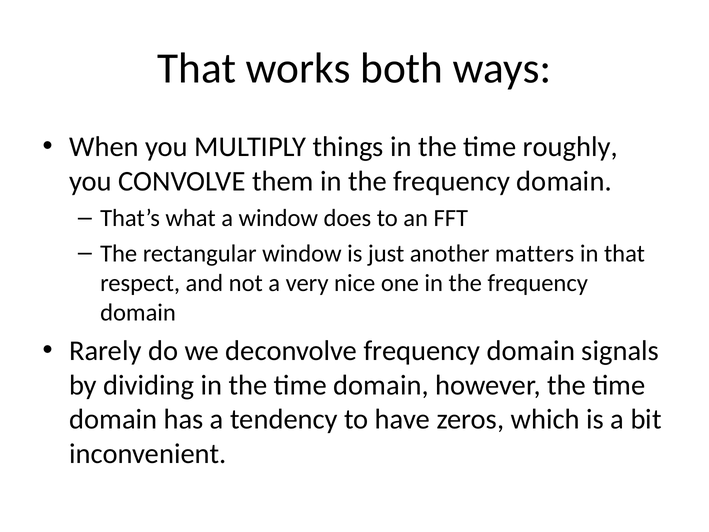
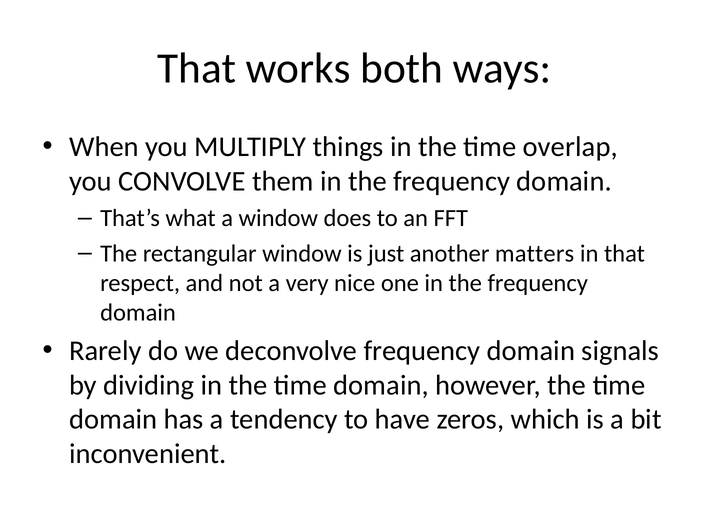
roughly: roughly -> overlap (570, 147)
